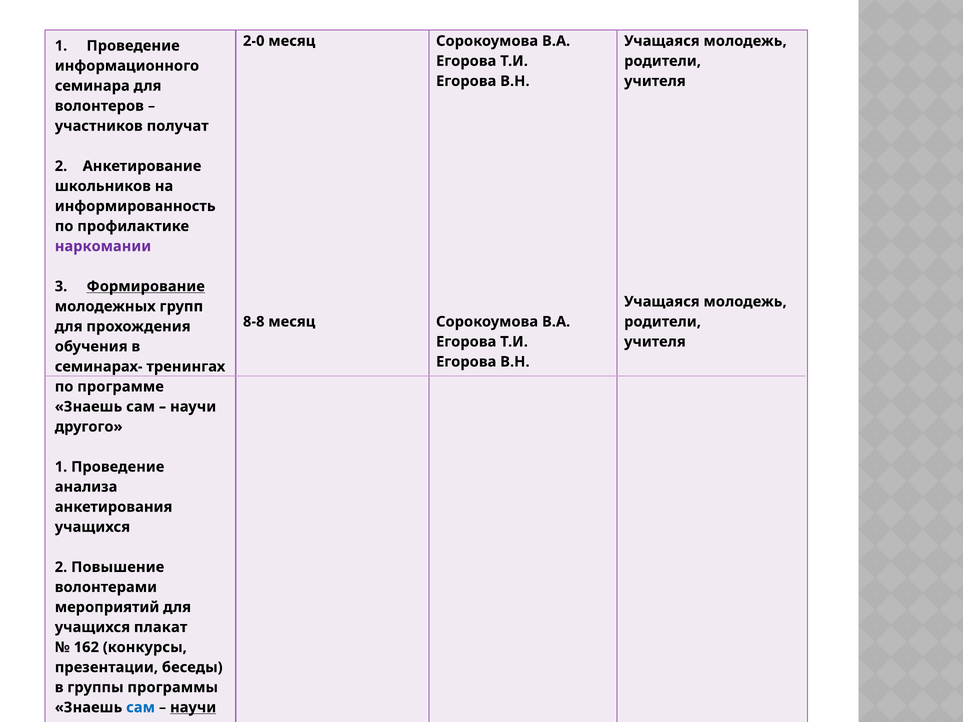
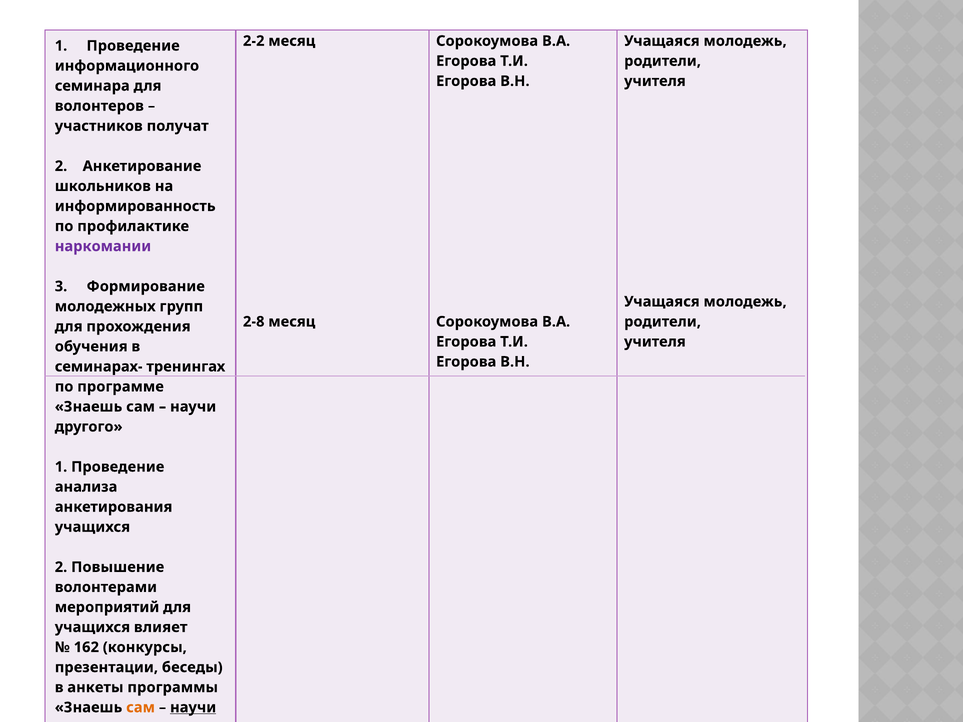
2-0: 2-0 -> 2-2 (254, 41)
Формирование underline: present -> none (146, 286)
8-8: 8-8 -> 2-8 (254, 322)
плакат: плакат -> влияет (161, 627)
группы: группы -> анкеты (95, 688)
сам colour: blue -> orange (141, 708)
